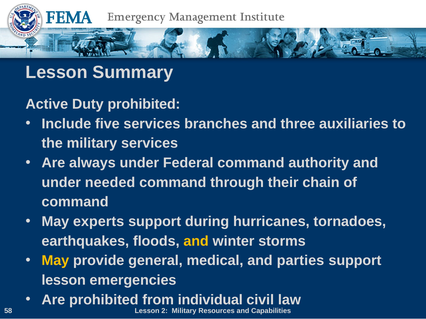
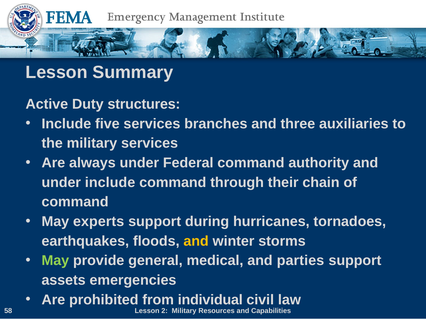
Duty prohibited: prohibited -> structures (144, 104)
under needed: needed -> include (110, 183)
May colour: yellow -> light green (55, 261)
lesson: lesson -> assets (64, 281)
